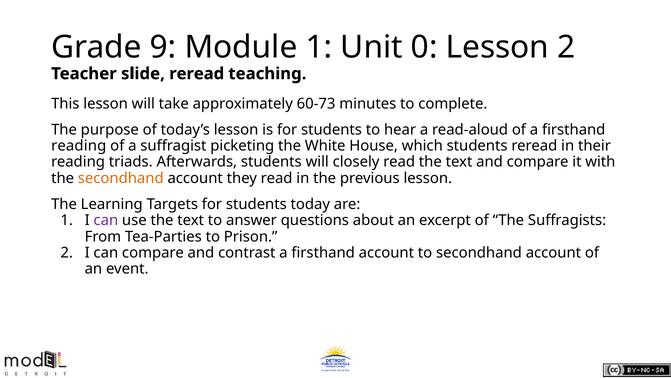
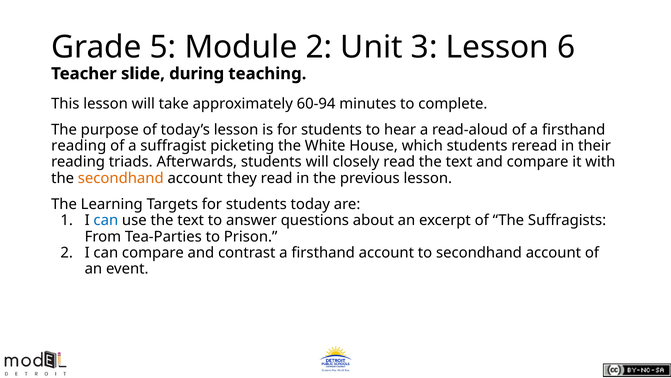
9: 9 -> 5 (163, 47)
Module 1: 1 -> 2 (319, 47)
0: 0 -> 3 (424, 47)
Lesson 2: 2 -> 6 (566, 47)
slide reread: reread -> during (197, 74)
60-73: 60-73 -> 60-94 (316, 104)
can colour: purple -> blue (106, 220)
